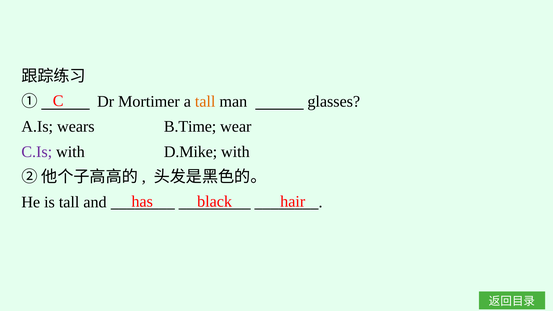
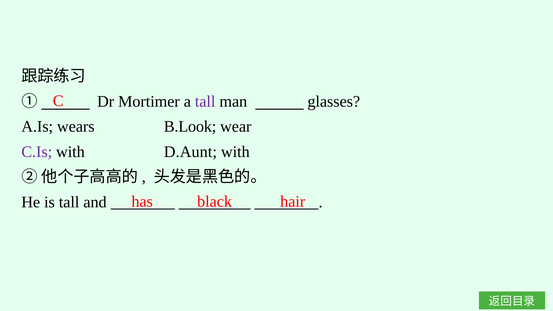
tall colour: orange -> purple (205, 101)
B.Time: B.Time -> B.Look (190, 127)
D.Mike: D.Mike -> D.Aunt (190, 152)
